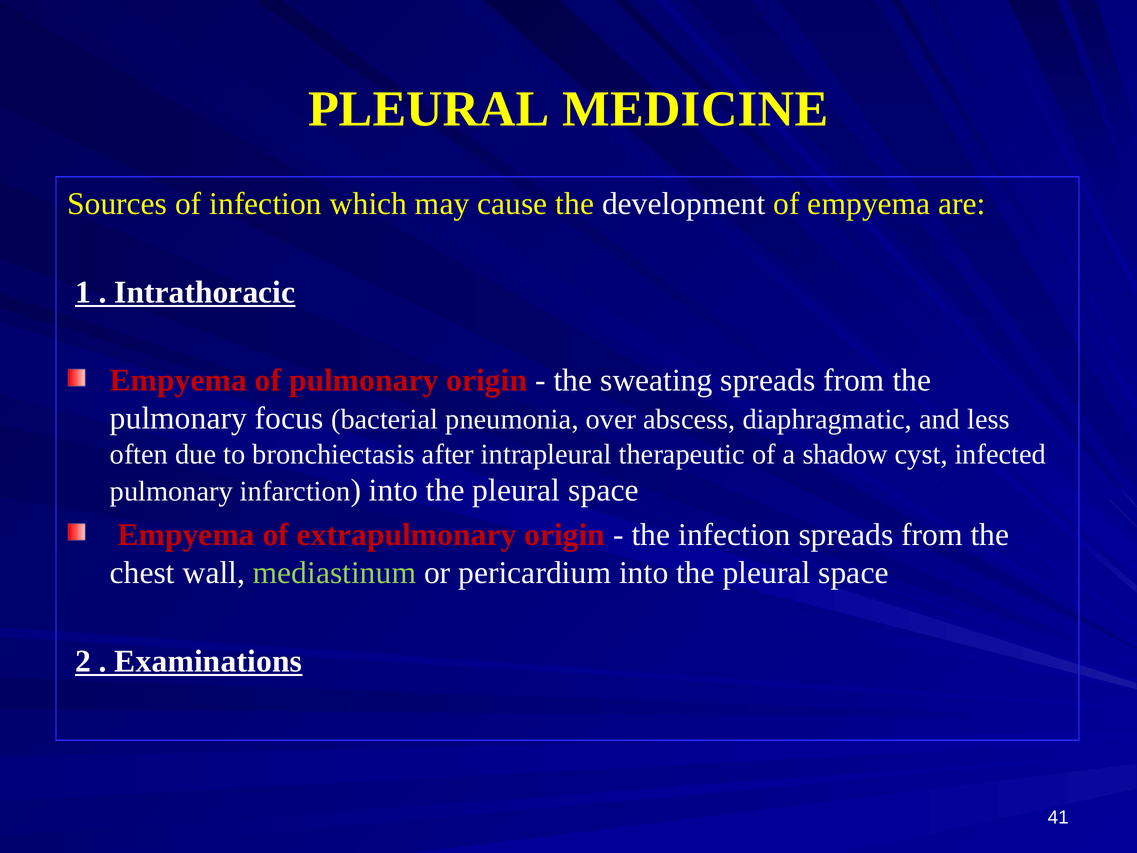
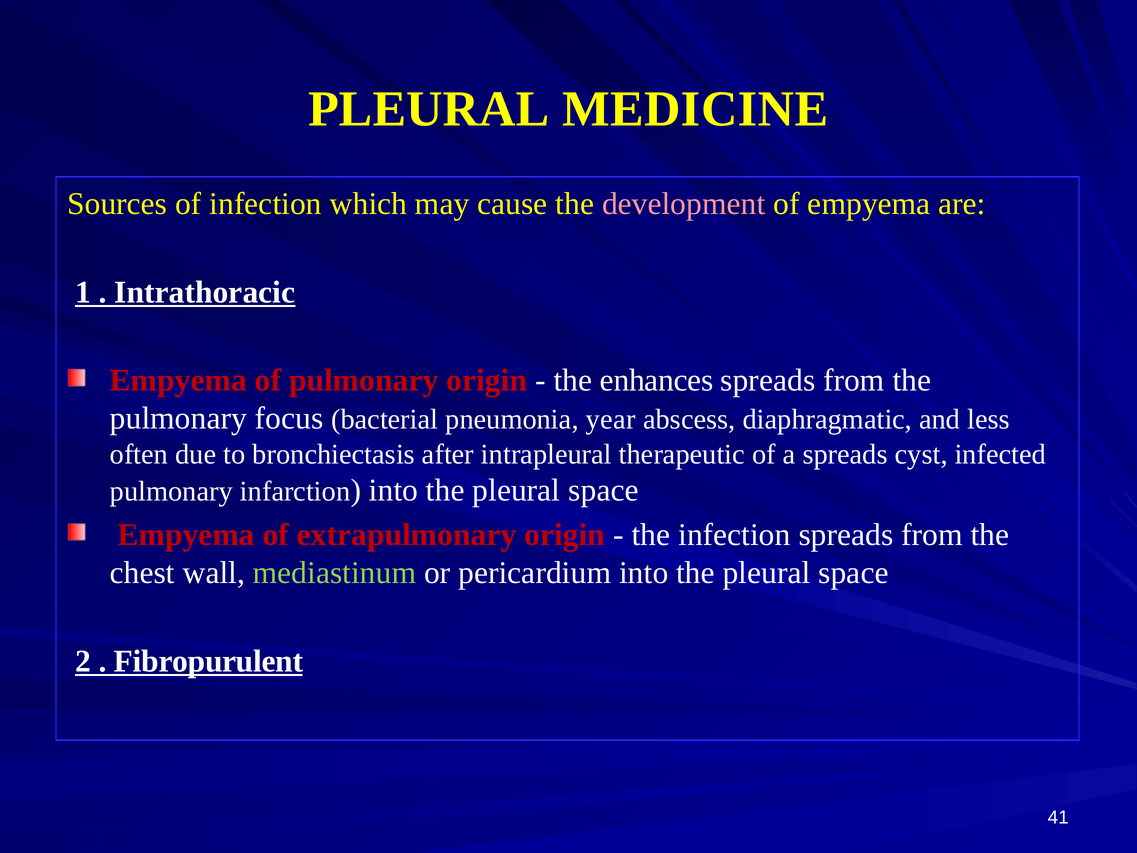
development colour: white -> pink (684, 204)
sweating: sweating -> enhances (657, 380)
over: over -> year (611, 419)
a shadow: shadow -> spreads (845, 454)
Examinations: Examinations -> Fibropurulent (209, 661)
